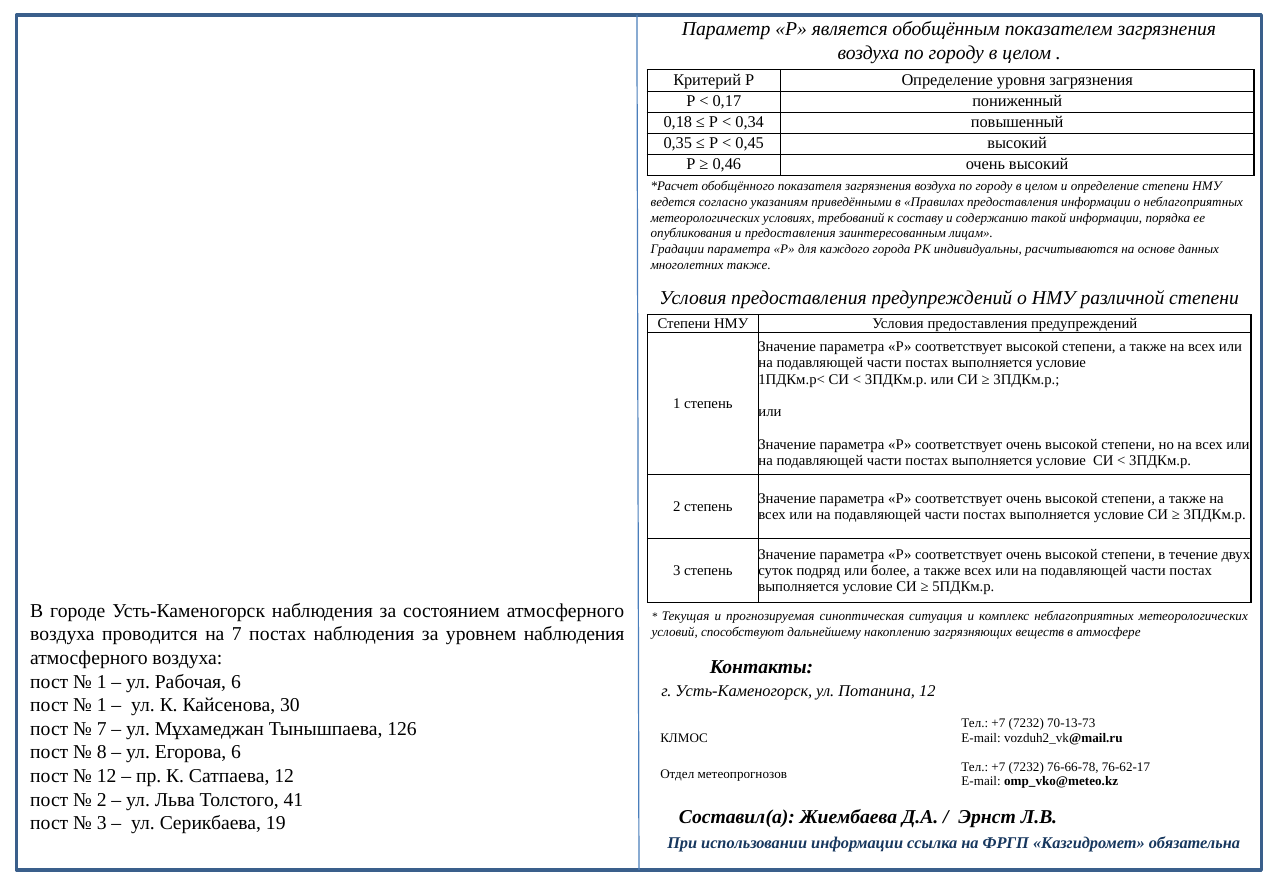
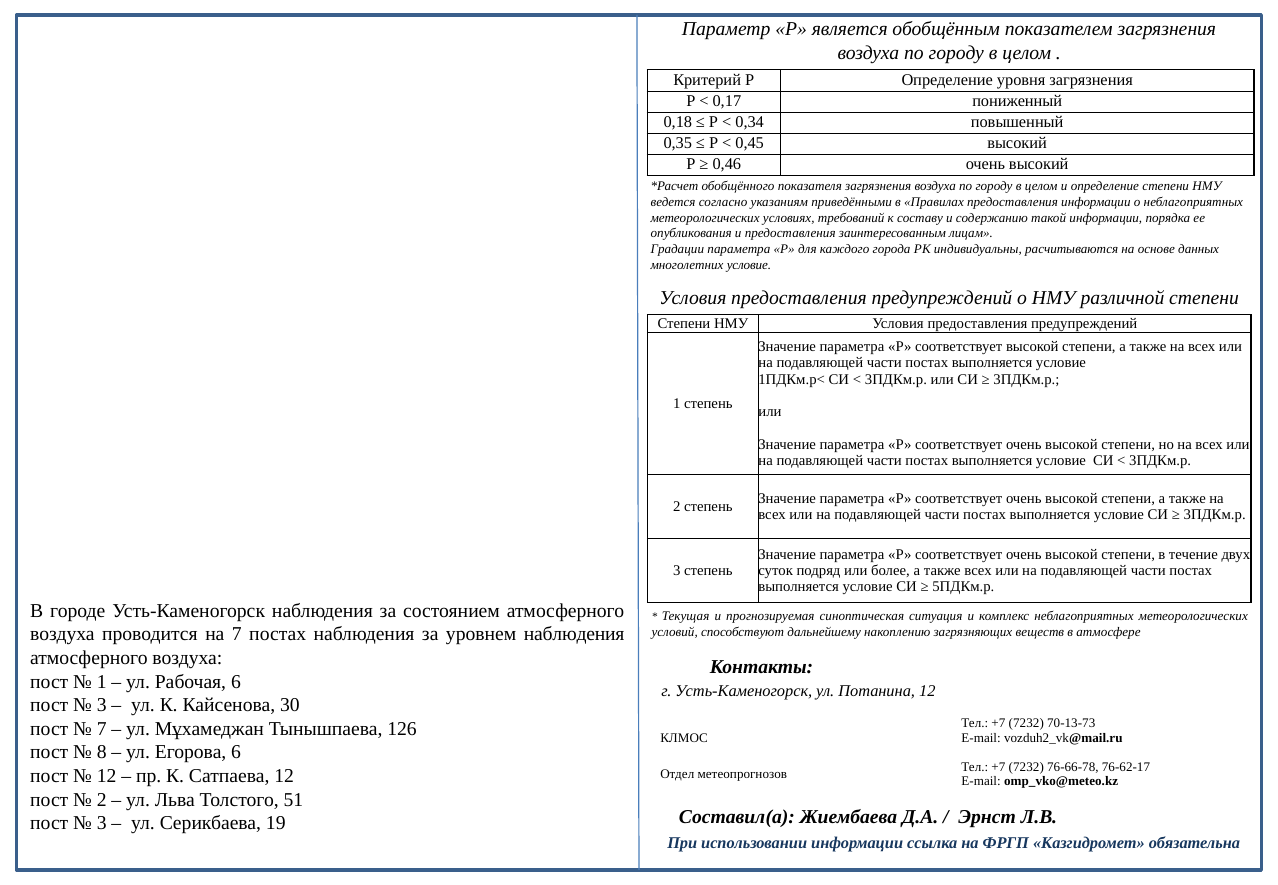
многолетних также: также -> условие (749, 265)
1: 1 -> 3 (102, 705)
41: 41 -> 51 (293, 799)
